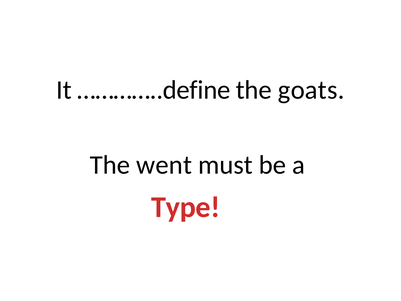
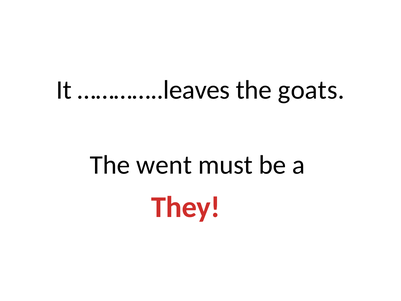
…………..define: …………..define -> …………..leaves (154, 90)
Type: Type -> They (186, 207)
